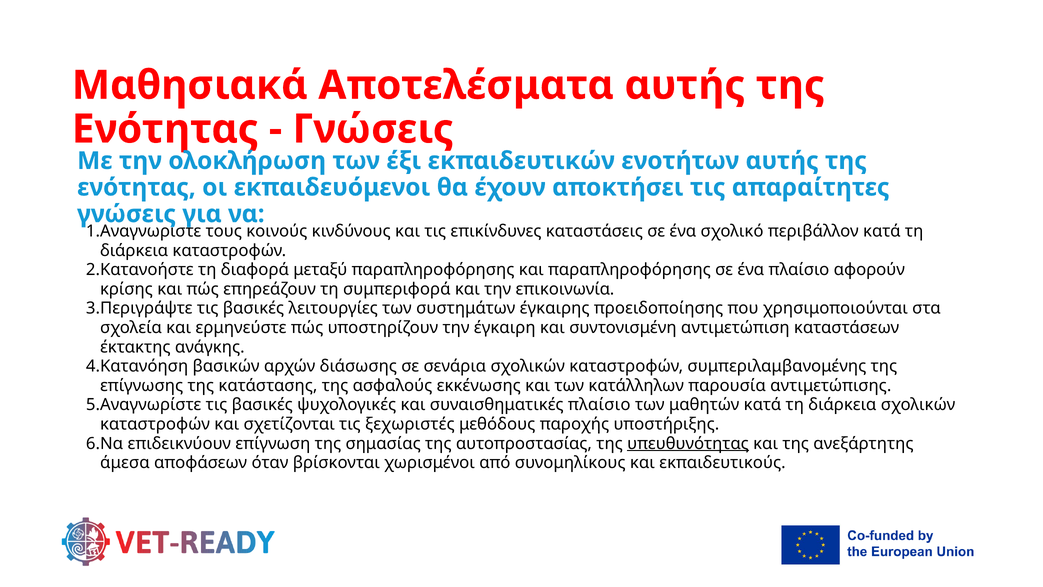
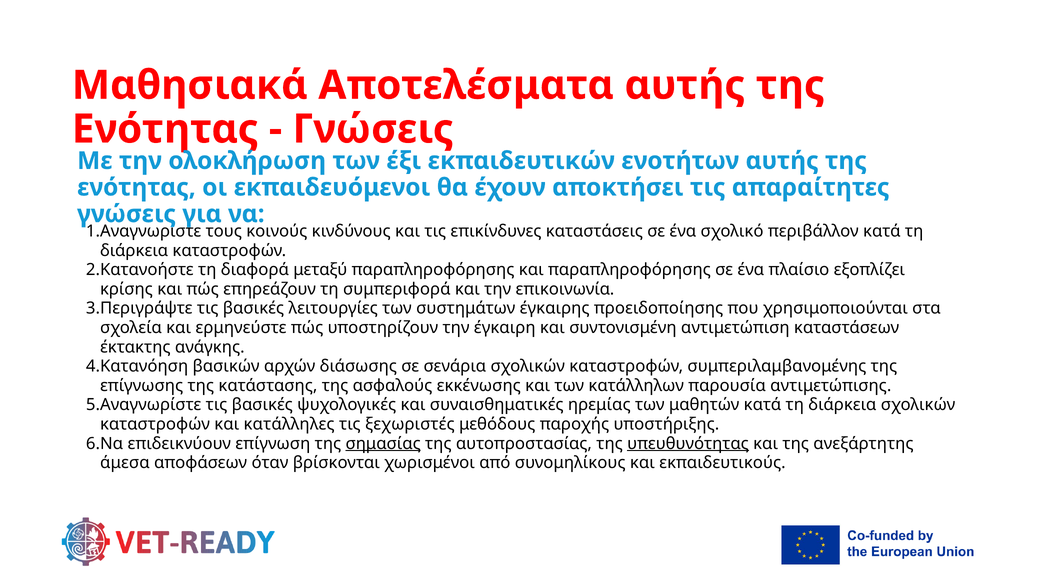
αφορούν: αφορούν -> εξοπλίζει (869, 270)
συναισθηματικές πλαίσιο: πλαίσιο -> ηρεμίας (599, 405)
σχετίζονται: σχετίζονται -> κατάλληλες (289, 424)
σημασίας underline: none -> present (383, 443)
